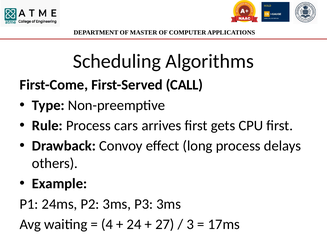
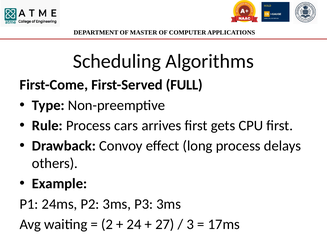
CALL: CALL -> FULL (184, 85)
4: 4 -> 2 (107, 225)
